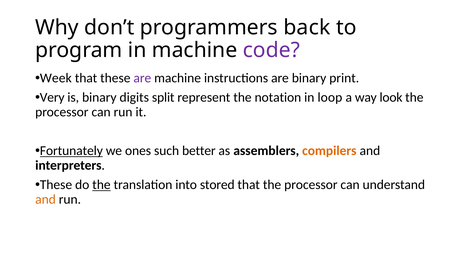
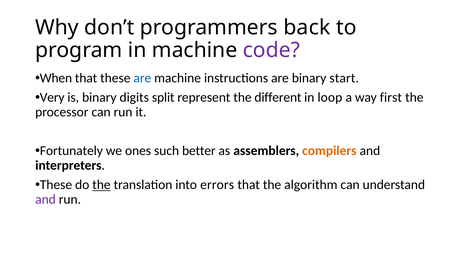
Week: Week -> When (56, 78)
are colour: purple -> blue (142, 78)
print: print -> start (344, 78)
notation: notation -> different (278, 97)
look: look -> first (391, 97)
Fortunately underline: present -> none (71, 151)
stored: stored -> errors (217, 185)
that the processor: processor -> algorithm (311, 185)
and colour: orange -> purple (46, 199)
